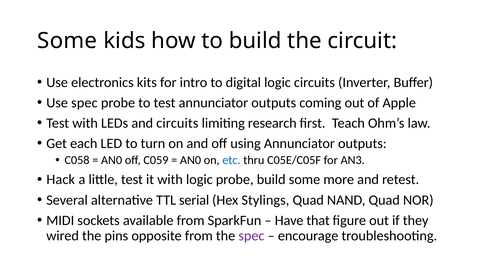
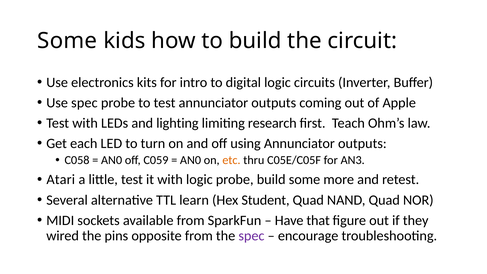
and circuits: circuits -> lighting (177, 123)
etc colour: blue -> orange (231, 160)
Hack: Hack -> Atari (61, 180)
serial: serial -> learn (194, 200)
Stylings: Stylings -> Student (265, 200)
